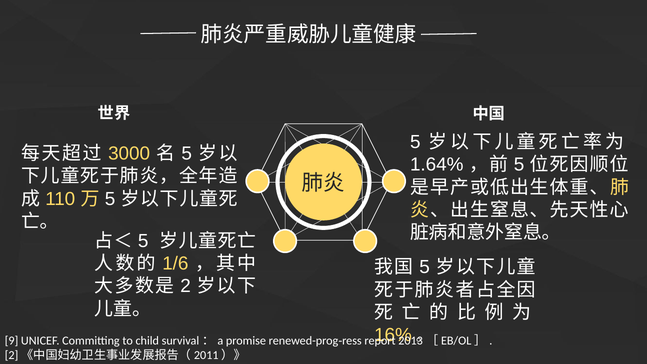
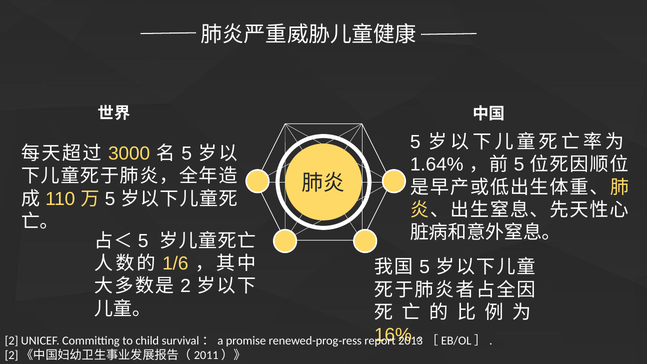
9: 9 -> 2 (12, 341)
